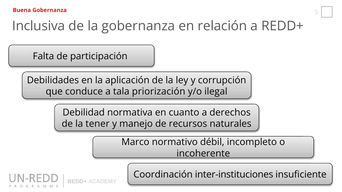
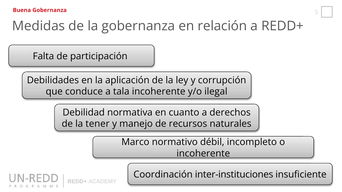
Inclusiva: Inclusiva -> Medidas (39, 26)
tala priorización: priorización -> incoherente (159, 92)
